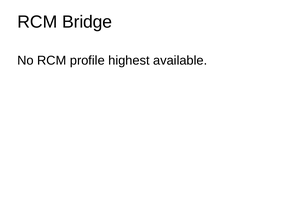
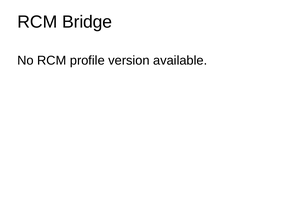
highest: highest -> version (129, 60)
